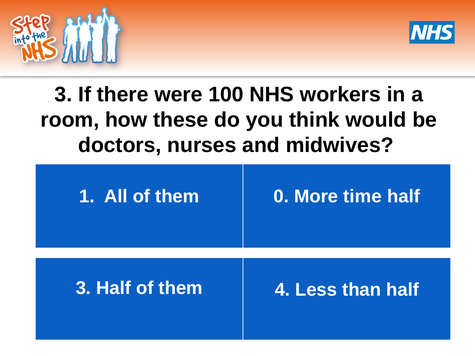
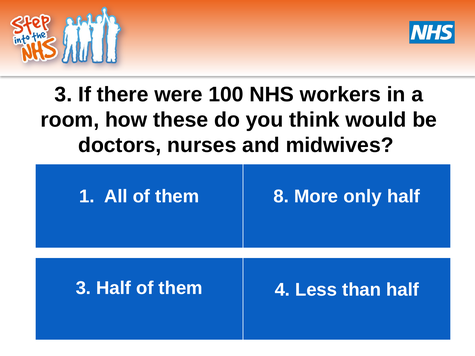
0: 0 -> 8 (281, 196)
time: time -> only (363, 196)
